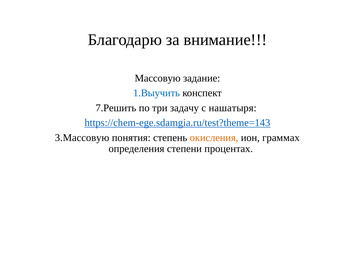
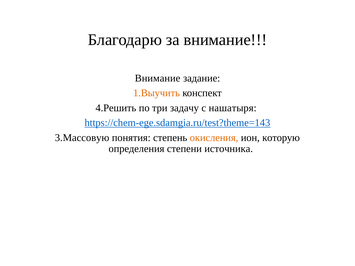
Массовую: Массовую -> Внимание (158, 78)
1.Выучить colour: blue -> orange (157, 93)
7.Решить: 7.Решить -> 4.Решить (116, 108)
граммах: граммах -> которую (281, 138)
процентах: процентах -> источника (229, 149)
